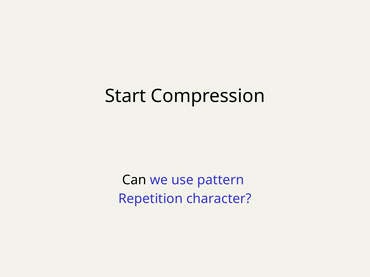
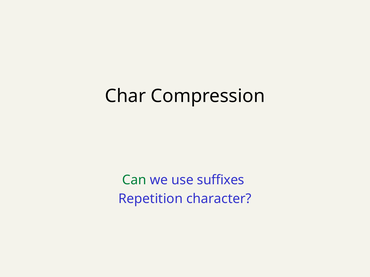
Start: Start -> Char (125, 96)
Can colour: black -> green (134, 180)
pattern: pattern -> suffixes (221, 180)
